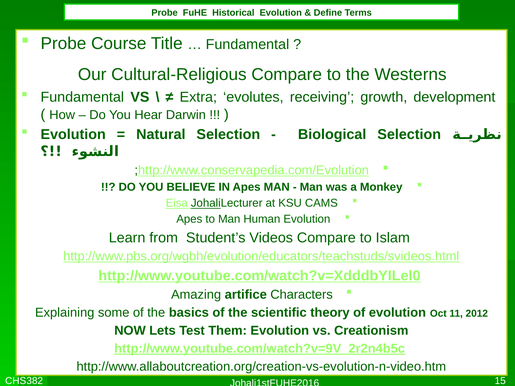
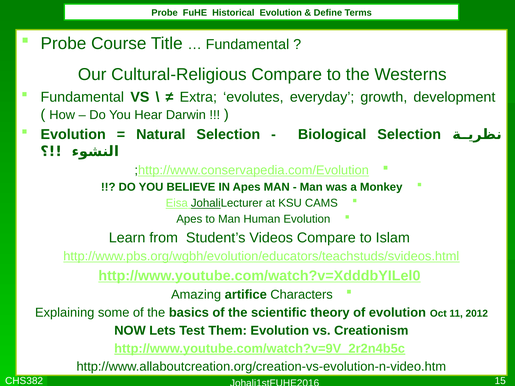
receiving: receiving -> everyday (322, 97)
